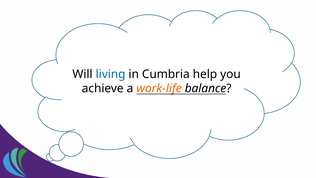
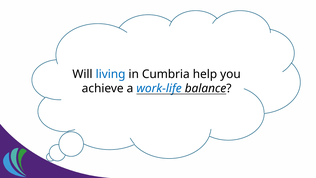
work-life colour: orange -> blue (159, 88)
